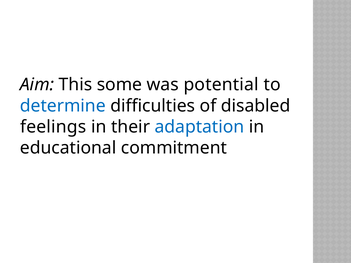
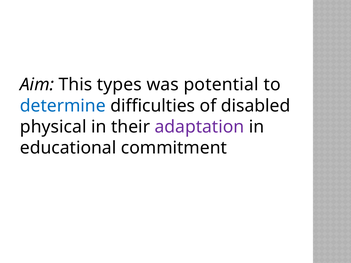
some: some -> types (119, 85)
feelings: feelings -> physical (53, 127)
adaptation colour: blue -> purple (199, 127)
